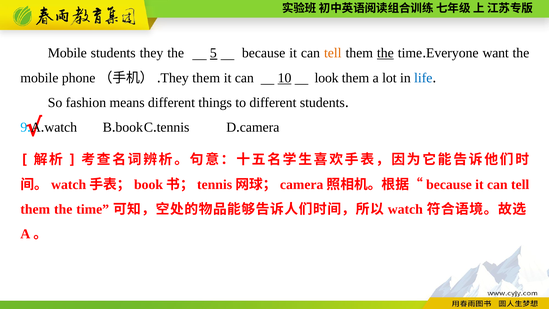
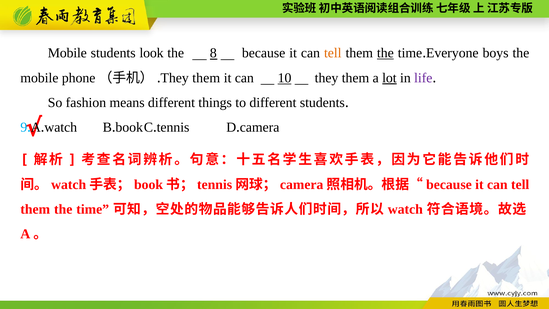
students they: they -> look (152, 53)
5: 5 -> 8 (213, 53)
want: want -> boys (496, 53)
10 look: look -> they (327, 78)
lot underline: none -> present (389, 78)
life colour: blue -> purple (423, 78)
